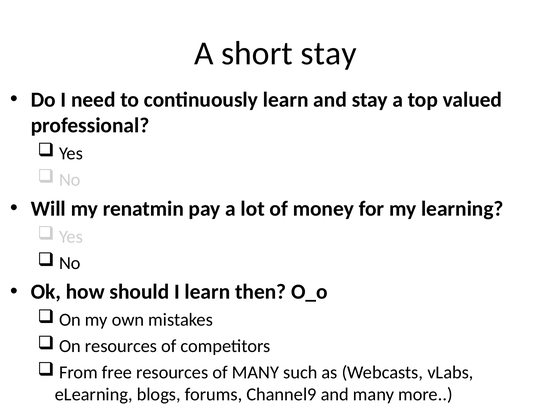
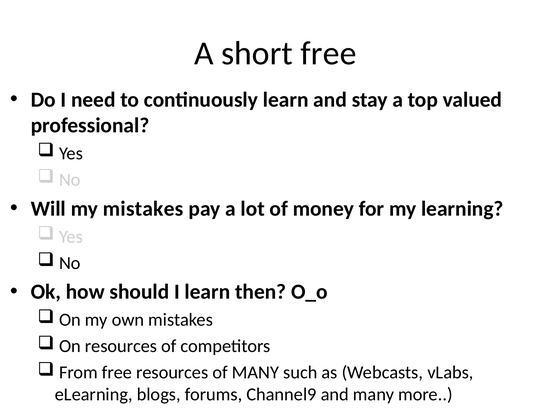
short stay: stay -> free (328, 53)
renatmin: renatmin -> mistakes (143, 209)
